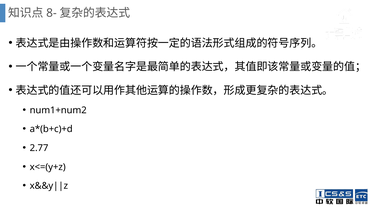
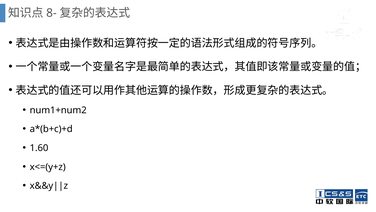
2.77: 2.77 -> 1.60 (39, 148)
